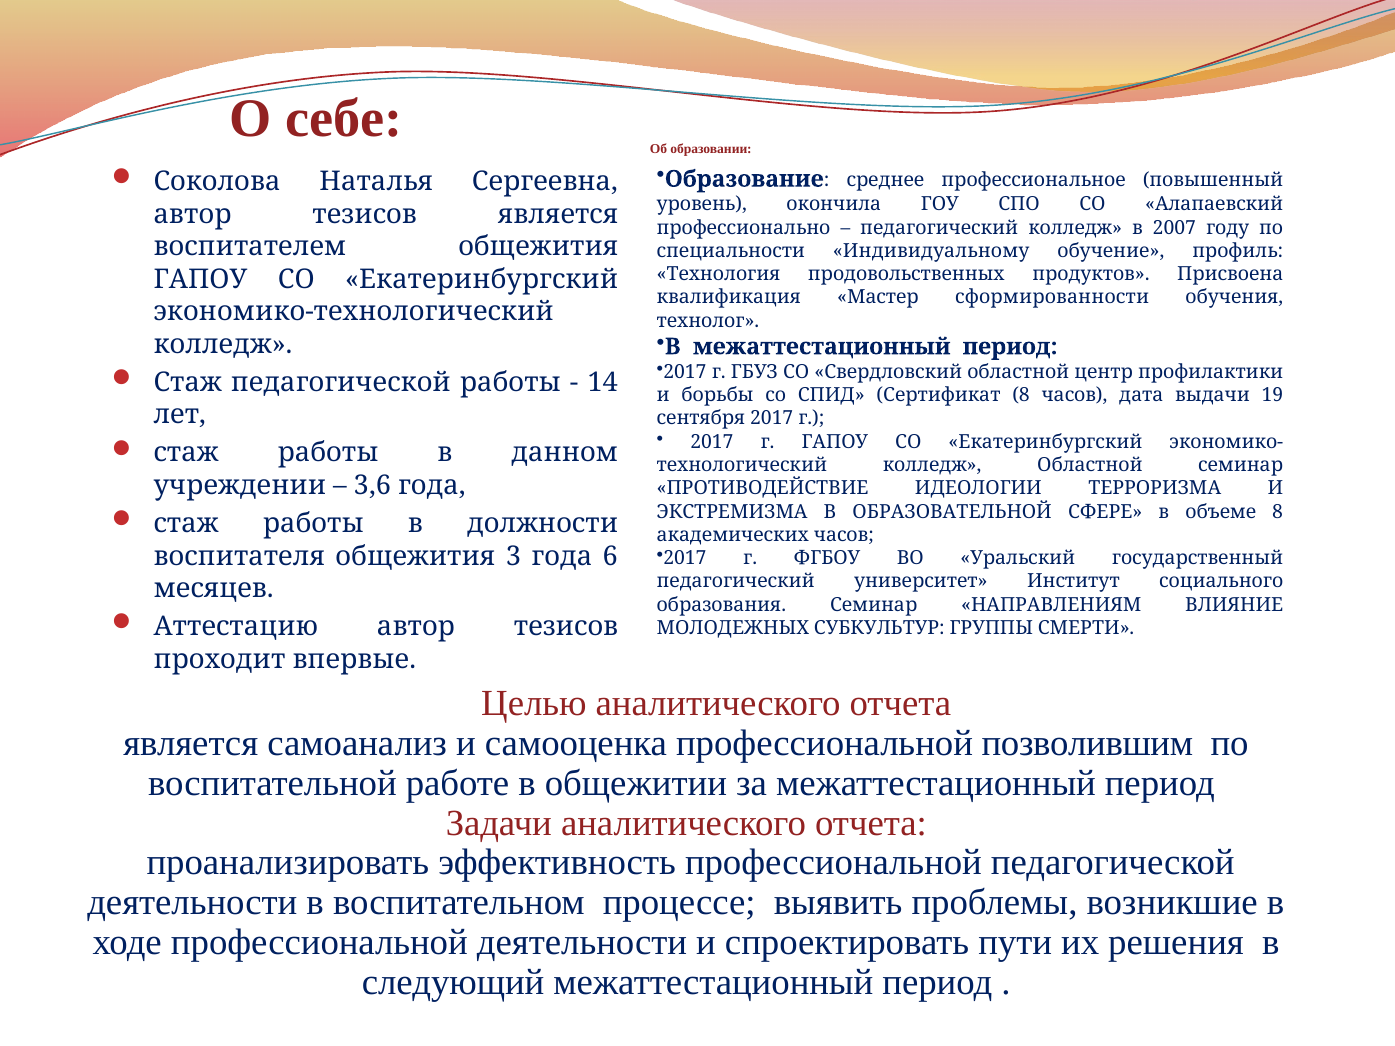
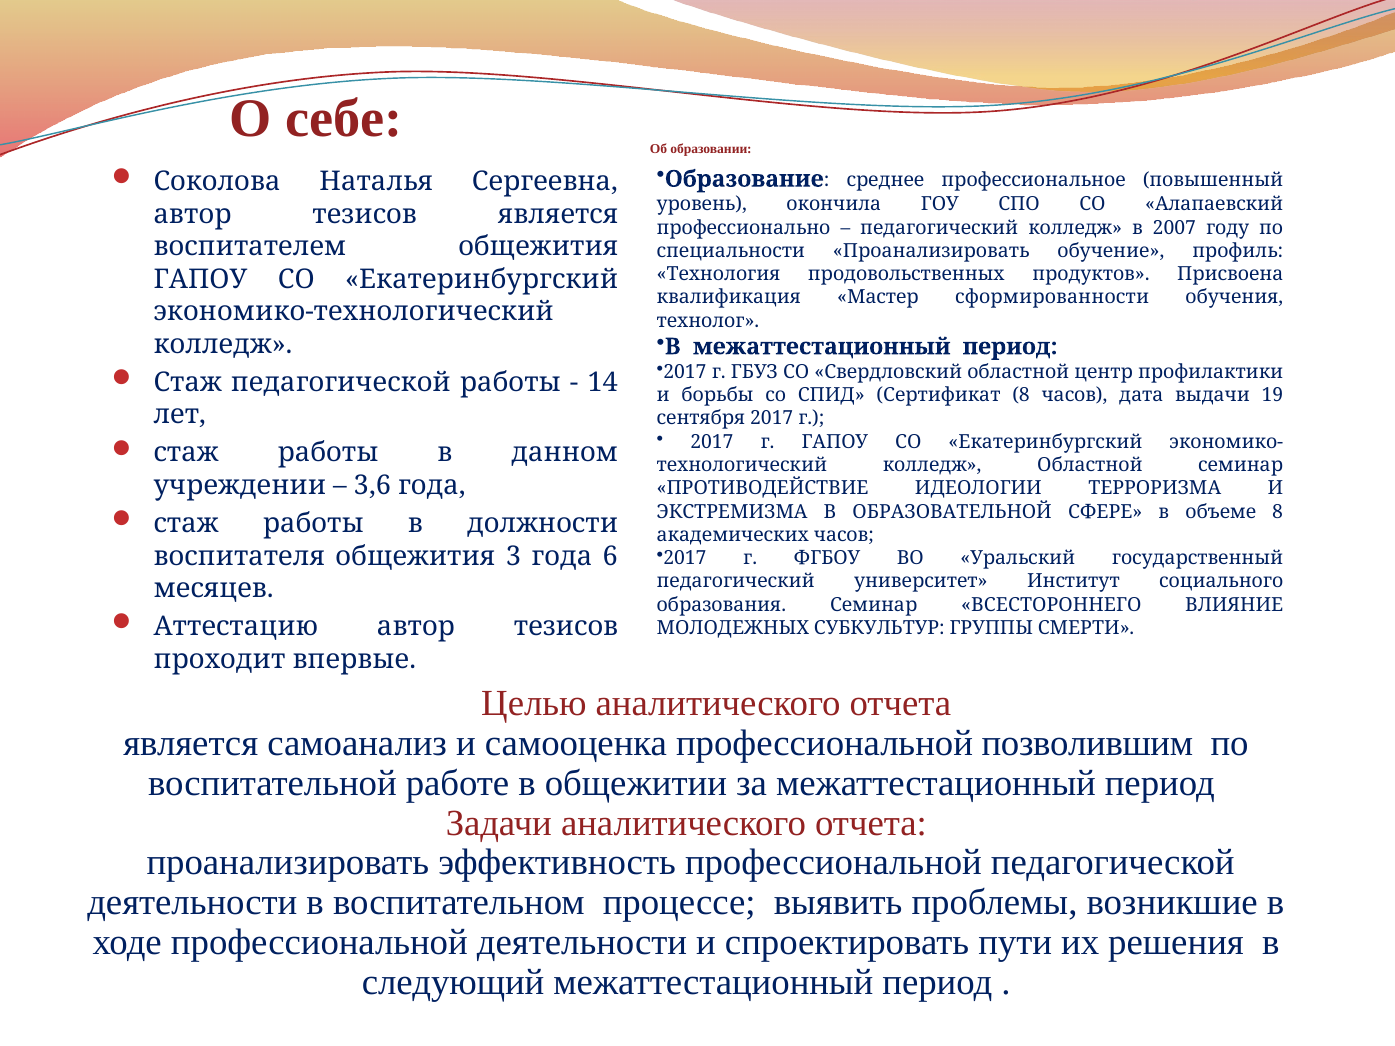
специальности Индивидуальному: Индивидуальному -> Проанализировать (931, 251)
НАПРАВЛЕНИЯМ: НАПРАВЛЕНИЯМ -> ВСЕСТОРОННЕГО (1051, 605)
